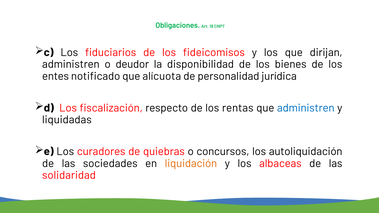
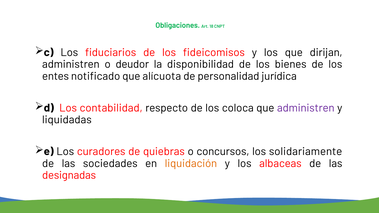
fiscalización: fiscalización -> contabilidad (111, 108)
rentas: rentas -> coloca (238, 108)
administren colour: blue -> purple (306, 108)
autoliquidación: autoliquidación -> solidariamente (306, 152)
solidaridad: solidaridad -> designadas (69, 175)
